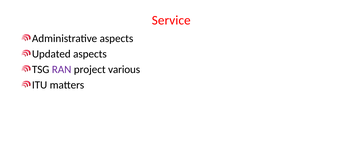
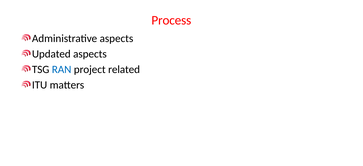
Service: Service -> Process (171, 20)
RAN colour: purple -> blue (62, 70)
various: various -> related (124, 70)
